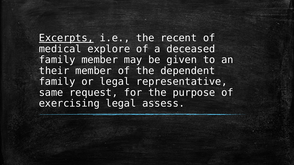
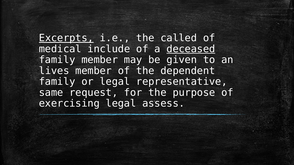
recent: recent -> called (179, 38)
explore: explore -> include (109, 49)
deceased underline: none -> present (191, 49)
their: their -> lives (54, 71)
